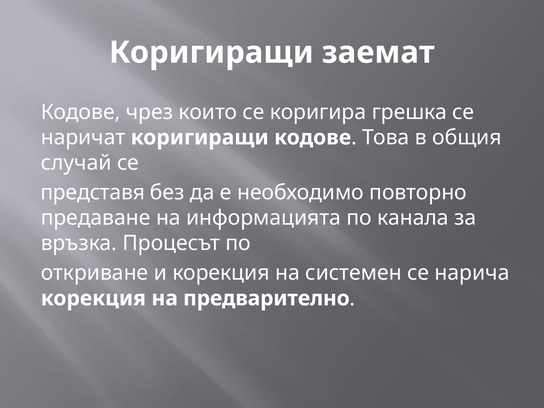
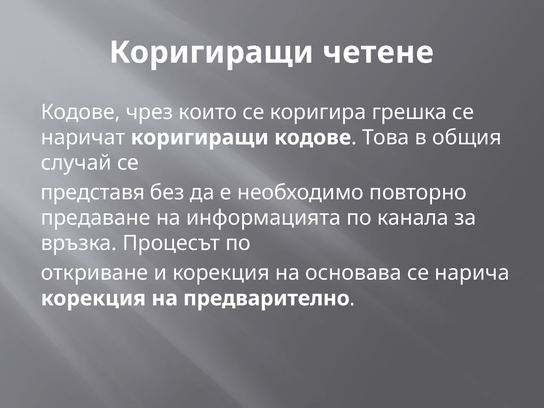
заемат: заемат -> четене (378, 52)
системен: системен -> основава (353, 273)
